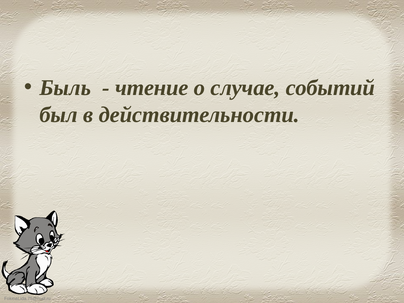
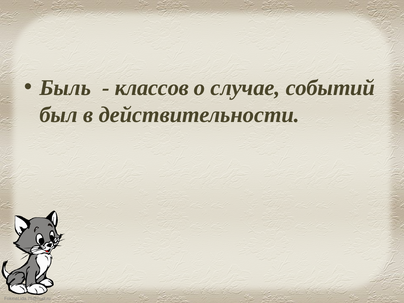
чтение: чтение -> классов (152, 88)
